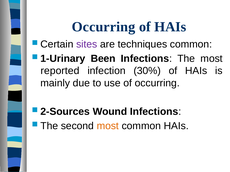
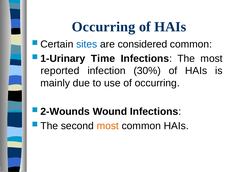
sites colour: purple -> blue (87, 44)
techniques: techniques -> considered (142, 44)
Been: Been -> Time (103, 59)
2-Sources: 2-Sources -> 2-Wounds (65, 112)
